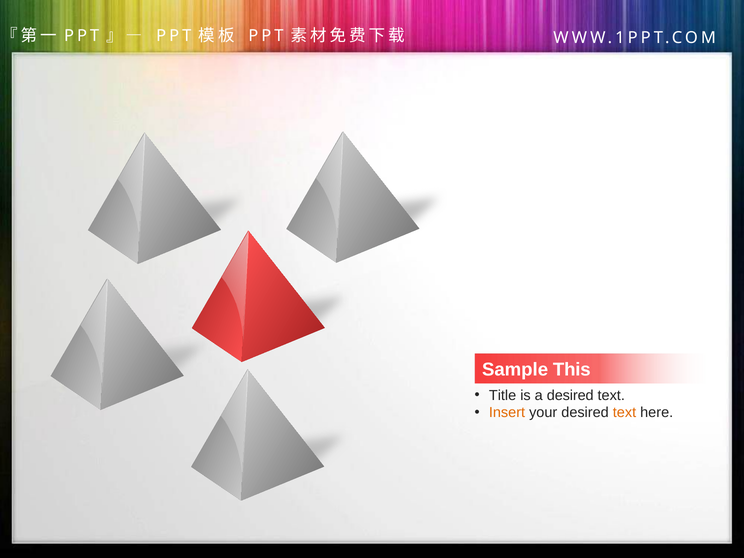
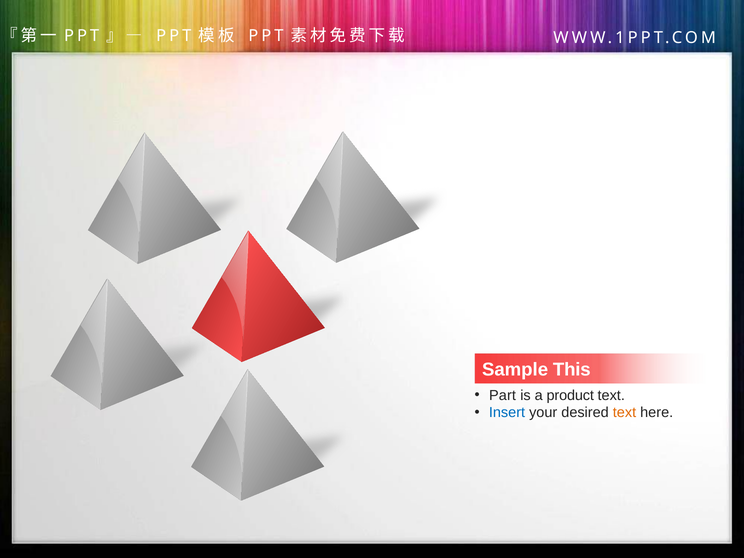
Title: Title -> Part (503, 395)
a desired: desired -> product (570, 395)
Insert colour: orange -> blue (507, 413)
